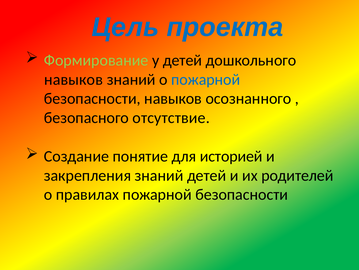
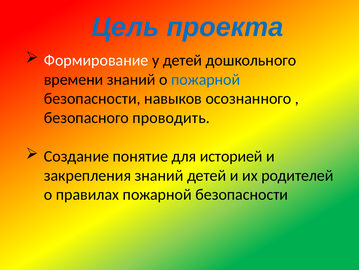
Формирование colour: light green -> white (96, 60)
навыков: навыков -> времени (74, 79)
отсутствие: отсутствие -> проводить (171, 118)
